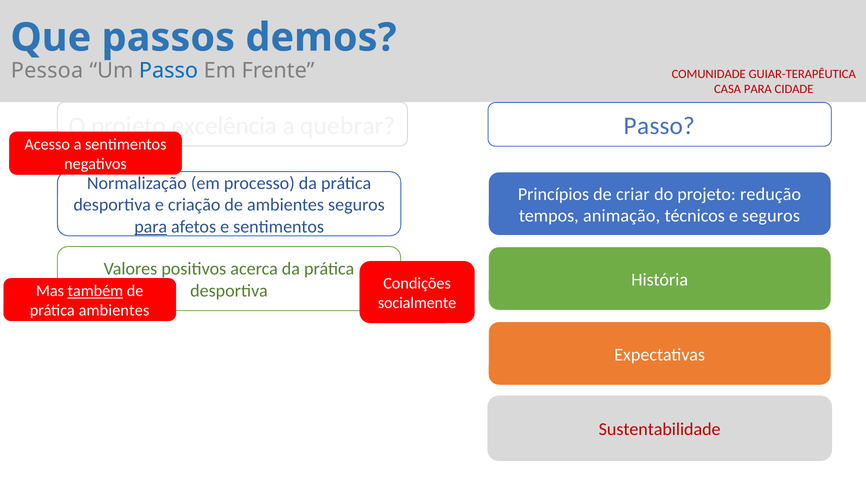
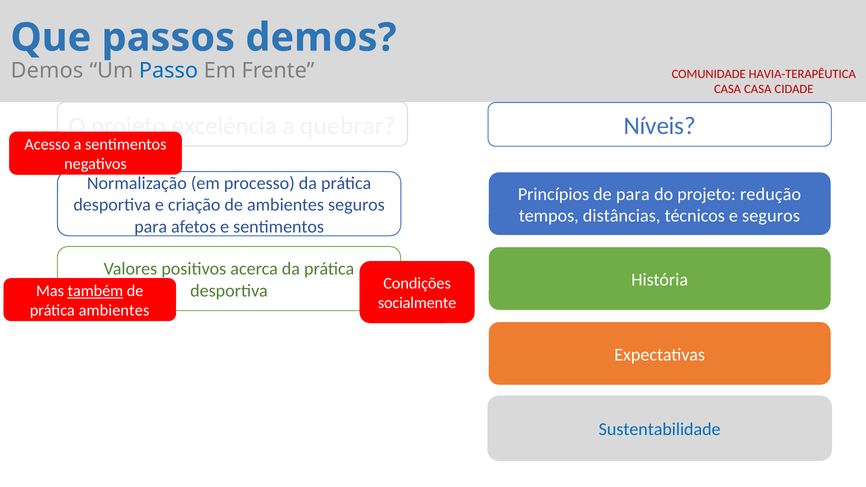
Pessoa: Pessoa -> Demos (47, 71)
GUIAR-TERAPÊUTICA: GUIAR-TERAPÊUTICA -> HAVIA-TERAPÊUTICA (802, 74)
CASA PARA: PARA -> CASA (758, 89)
Passo: Passo -> Níveis (660, 126)
de criar: criar -> para (633, 194)
animação: animação -> distâncias (622, 216)
para underline: present -> none (151, 227)
Sustentabilidade colour: red -> blue (660, 430)
